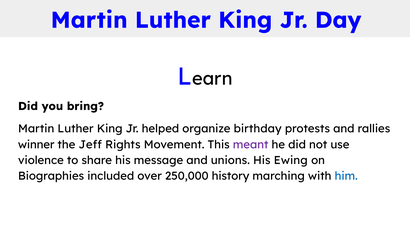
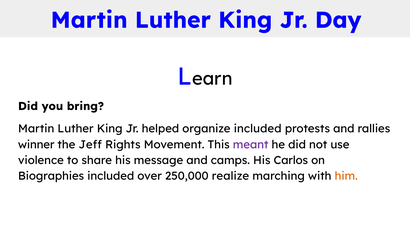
organize birthday: birthday -> included (258, 129)
unions: unions -> camps (230, 160)
Ewing: Ewing -> Carlos (291, 160)
history: history -> realize (230, 176)
him colour: blue -> orange (346, 176)
